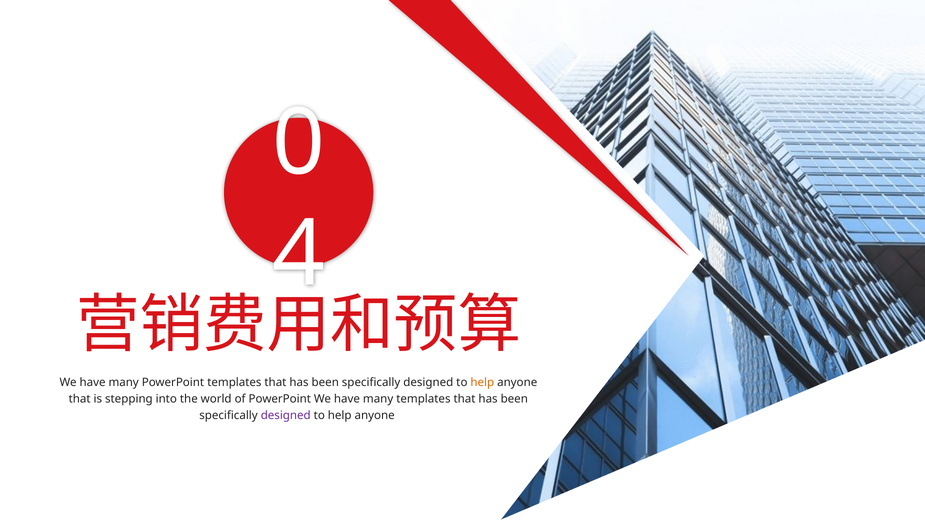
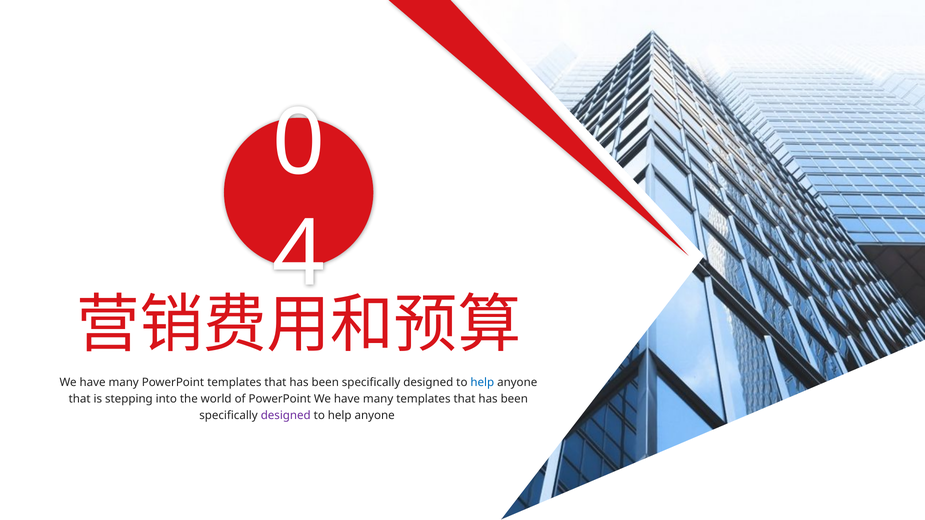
help colour: orange -> blue (482, 383)
